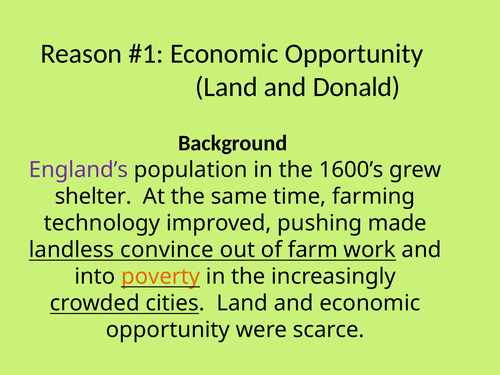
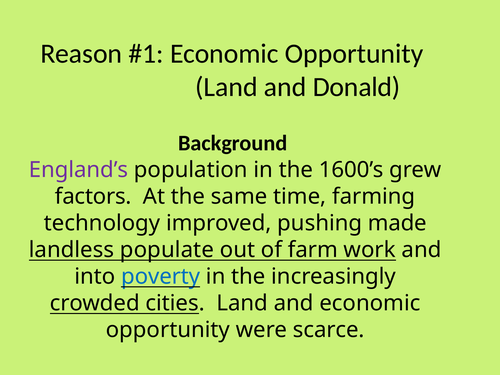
shelter: shelter -> factors (93, 197)
convince: convince -> populate (167, 250)
poverty colour: orange -> blue (161, 277)
